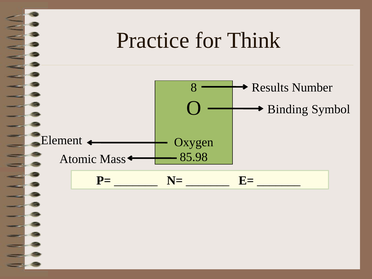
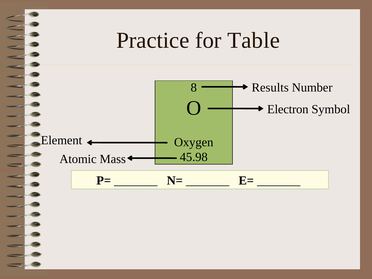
Think: Think -> Table (254, 40)
Binding: Binding -> Electron (288, 109)
85.98: 85.98 -> 45.98 (194, 157)
